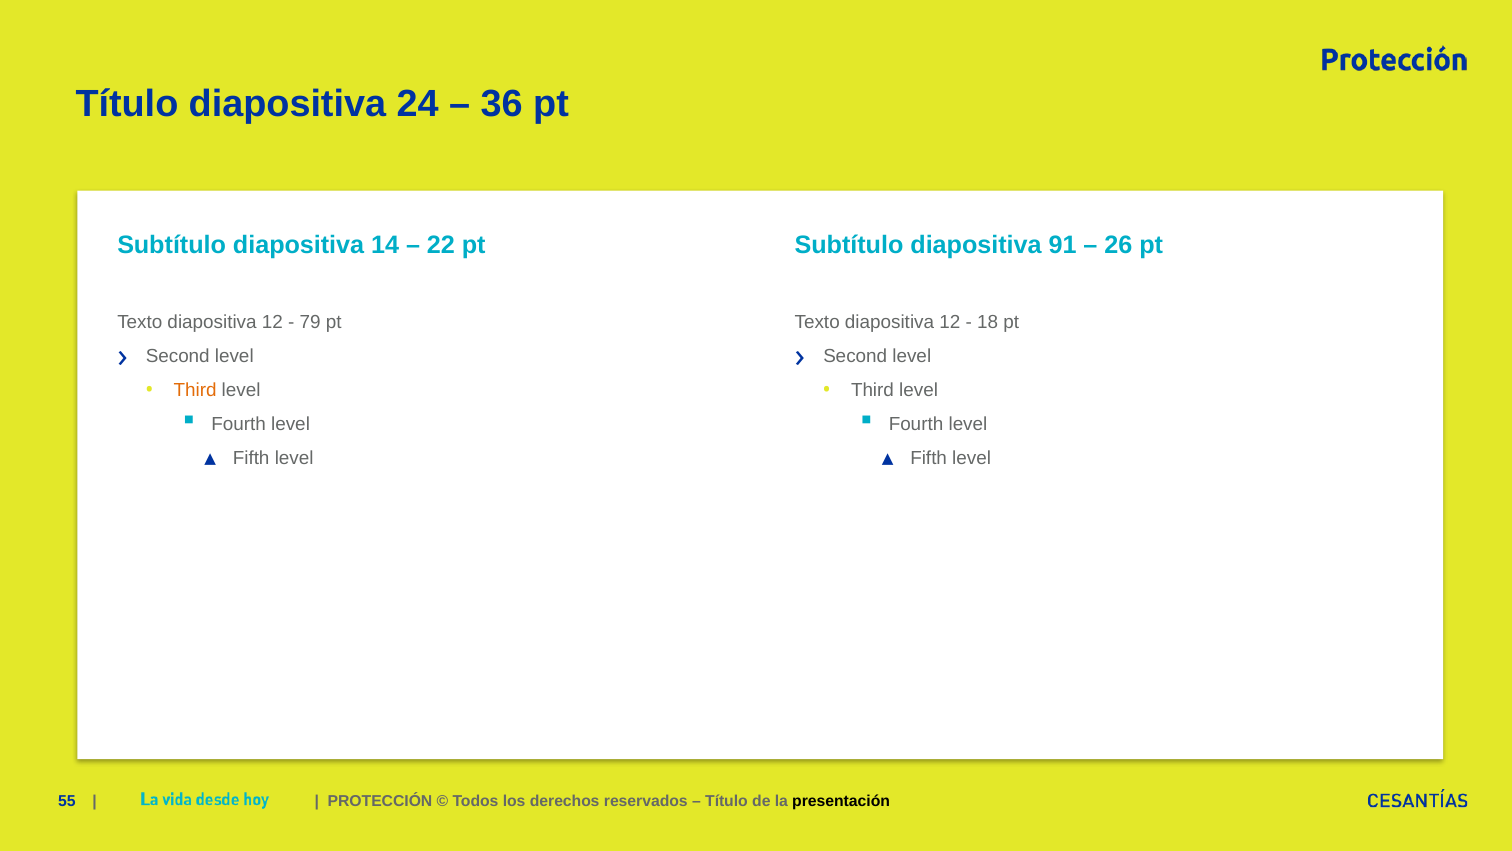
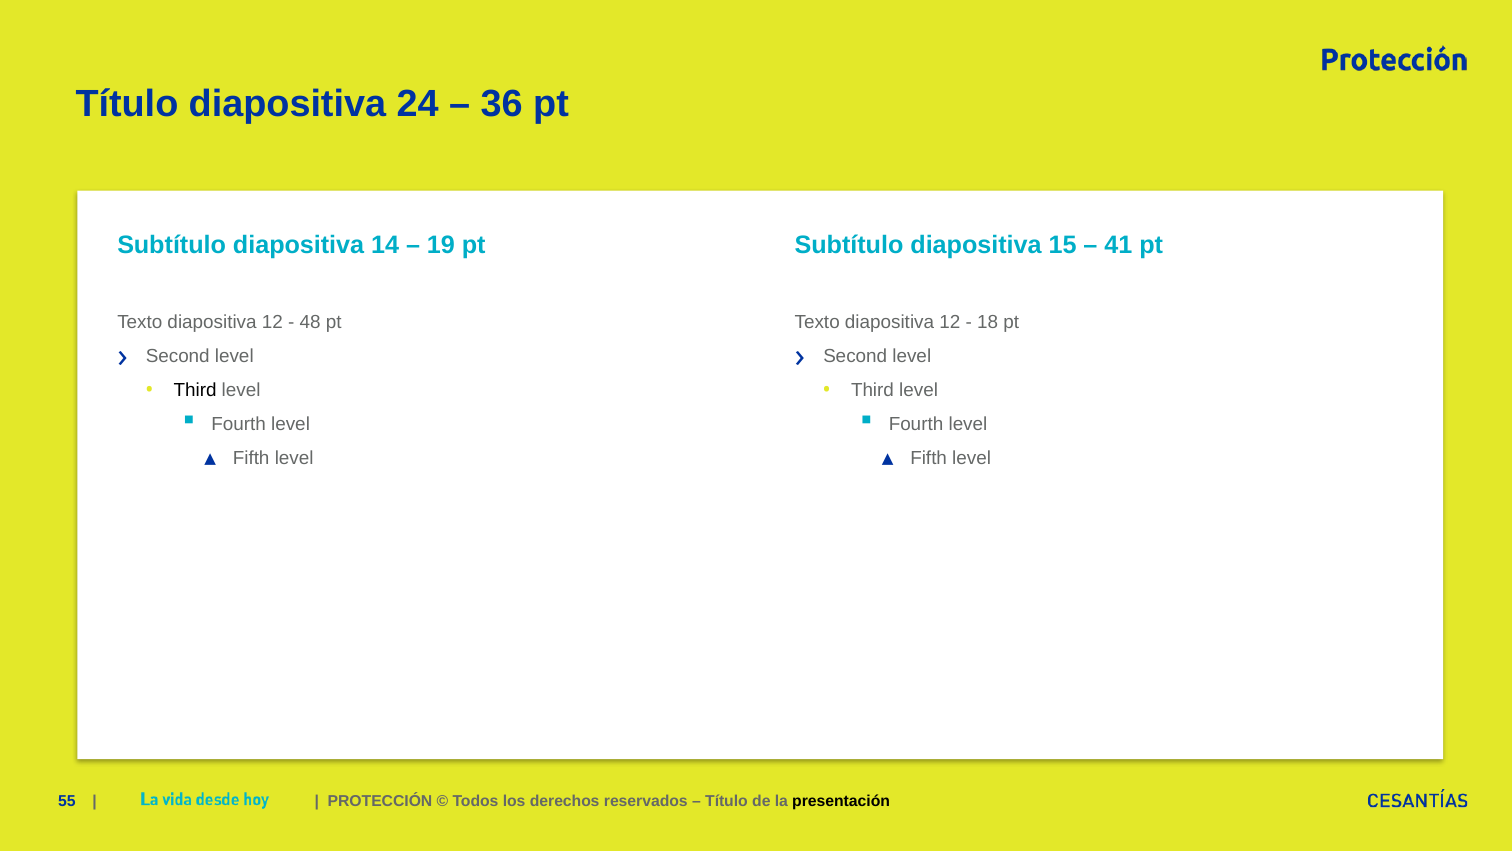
22: 22 -> 19 (441, 245)
91: 91 -> 15 (1063, 245)
26: 26 -> 41 (1118, 245)
79: 79 -> 48 (310, 322)
Third colour: orange -> black (195, 390)
